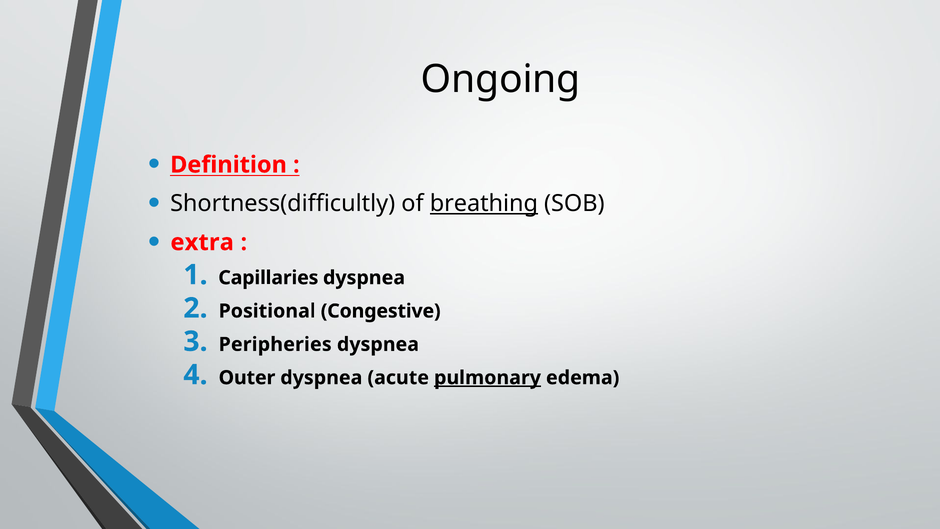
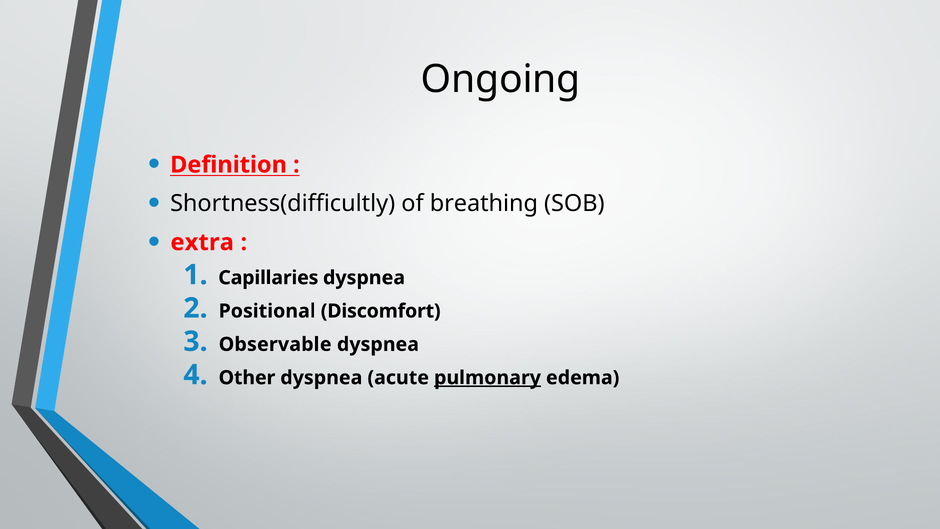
breathing underline: present -> none (484, 203)
Congestive: Congestive -> Discomfort (381, 311)
Peripheries: Peripheries -> Observable (275, 344)
Outer: Outer -> Other (247, 378)
